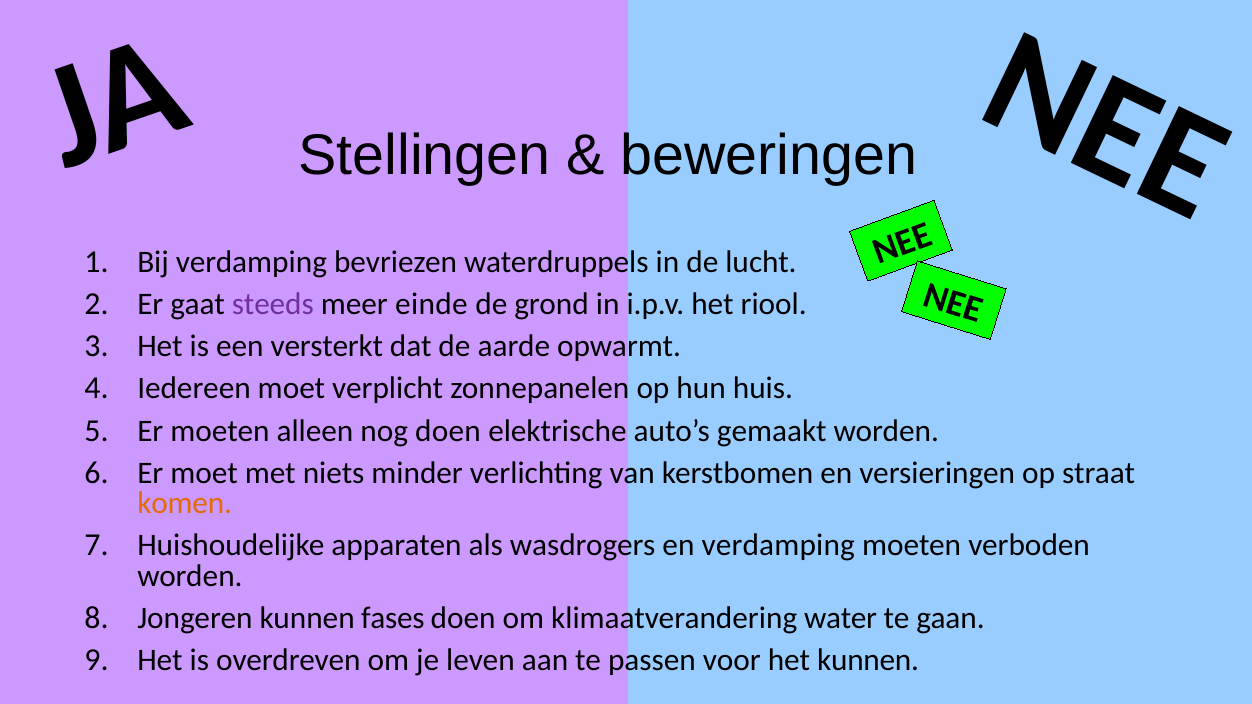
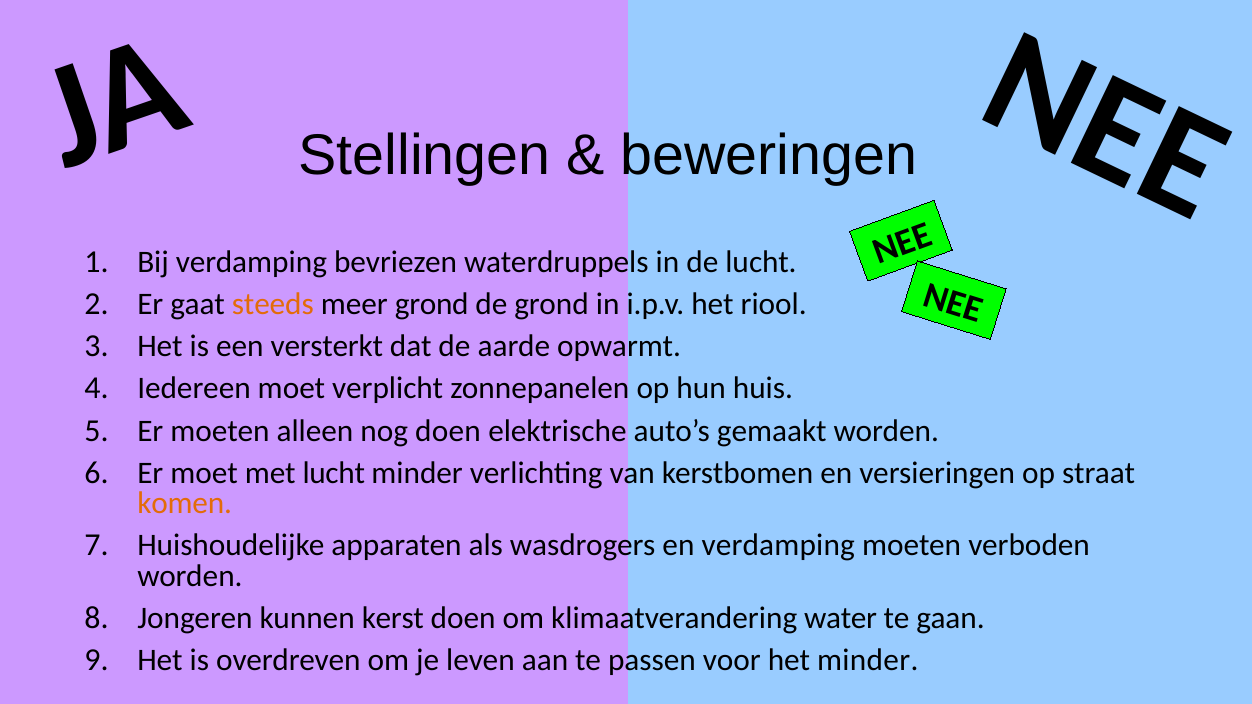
steeds colour: purple -> orange (273, 304)
meer einde: einde -> grond (432, 304)
met niets: niets -> lucht (334, 473)
fases: fases -> kerst (393, 618)
het kunnen: kunnen -> minder (868, 660)
